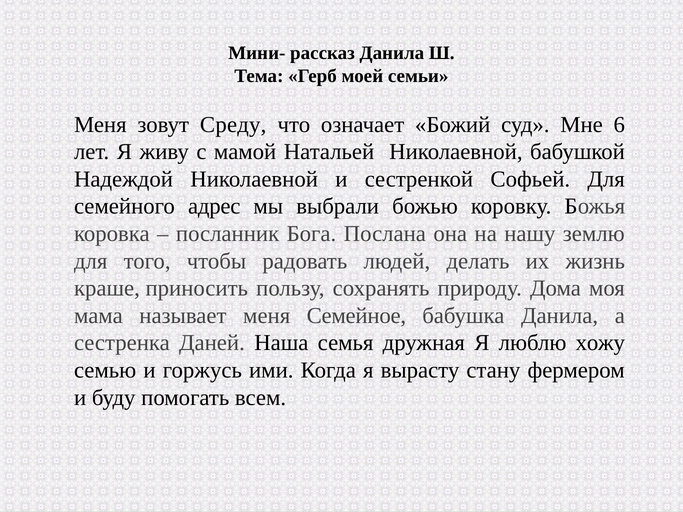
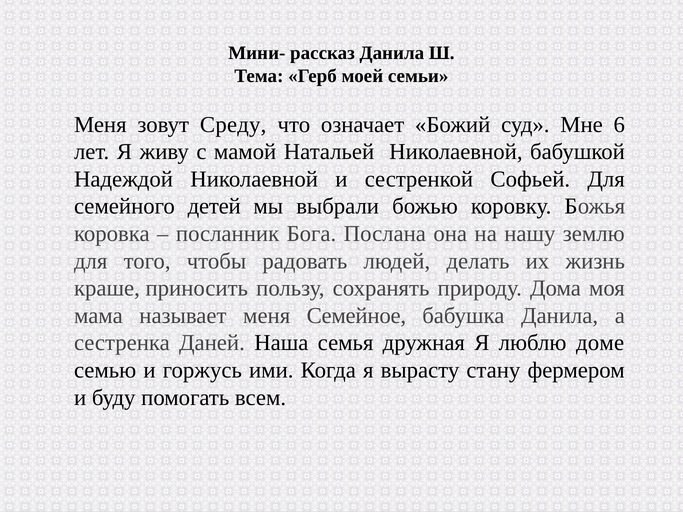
адрес: адрес -> детей (214, 207)
хожу: хожу -> доме (600, 343)
